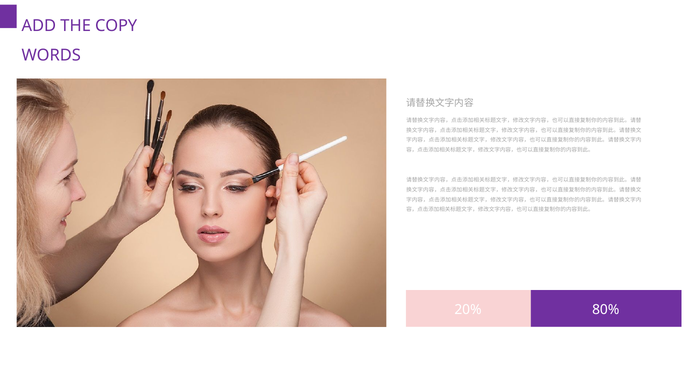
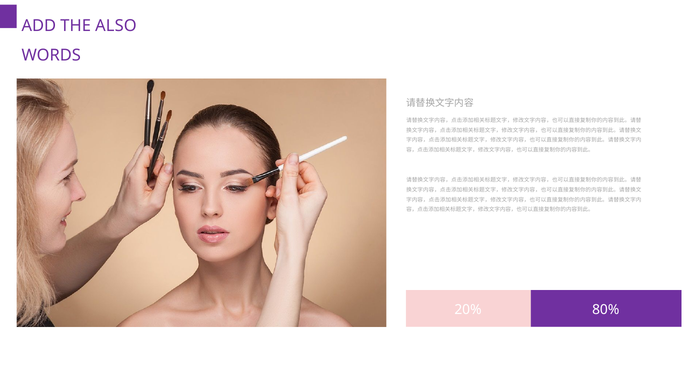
COPY: COPY -> ALSO (116, 26)
